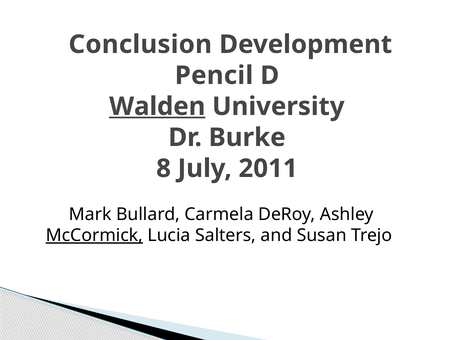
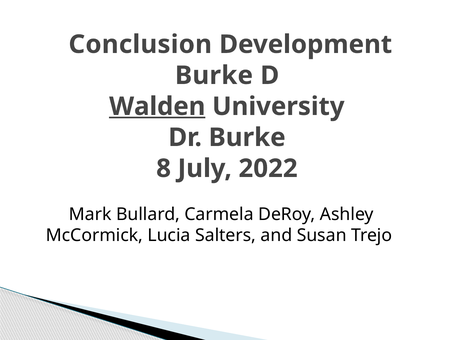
Pencil: Pencil -> Burke (214, 76)
2011: 2011 -> 2022 (268, 169)
McCormick underline: present -> none (94, 236)
